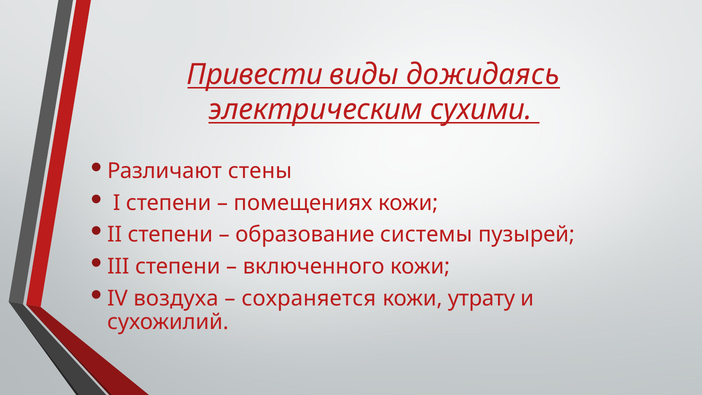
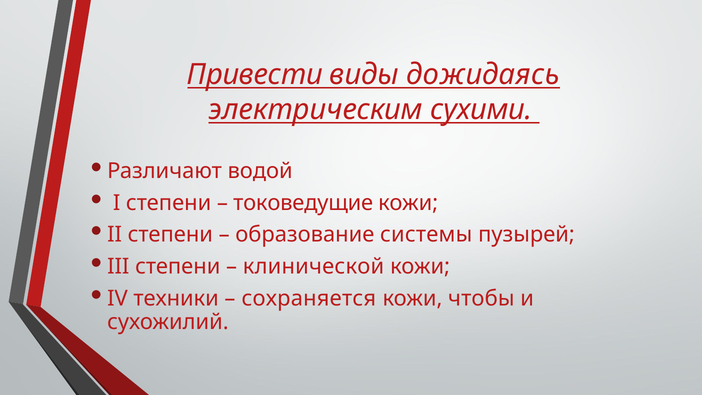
стены: стены -> водой (260, 171)
помещениях: помещениях -> токоведущие (303, 203)
включенного: включенного -> клинической (314, 266)
воздуха: воздуха -> техники (176, 298)
утрату: утрату -> чтобы (481, 298)
